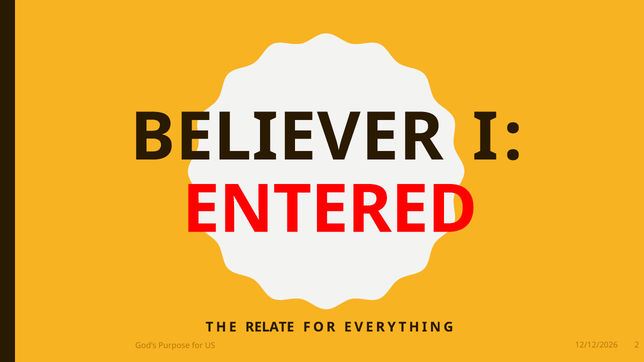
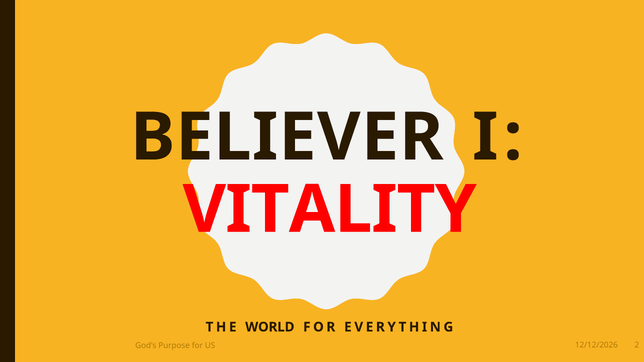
ENTERED: ENTERED -> VITALITY (330, 210)
RELATE: RELATE -> WORLD (270, 327)
